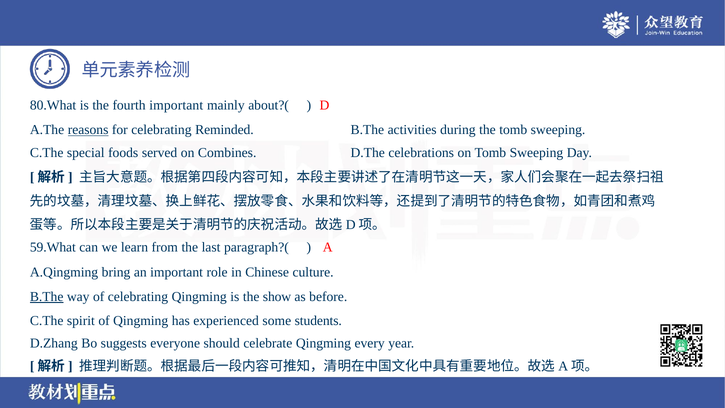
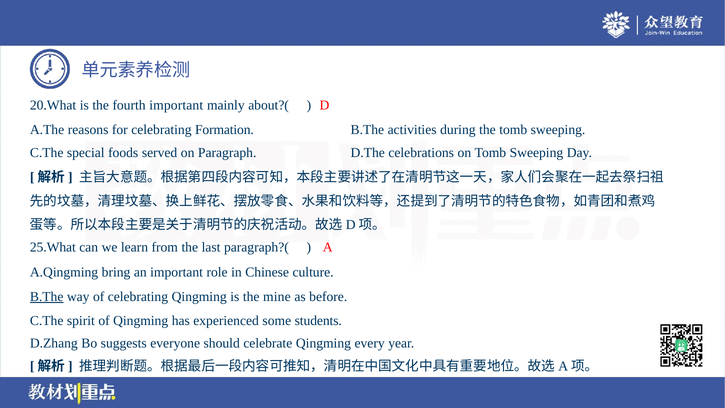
80.What: 80.What -> 20.What (53, 105)
reasons underline: present -> none (88, 130)
Reminded: Reminded -> Formation (224, 130)
Combines: Combines -> Paragraph (227, 152)
59.What: 59.What -> 25.What (53, 247)
show: show -> mine (277, 296)
